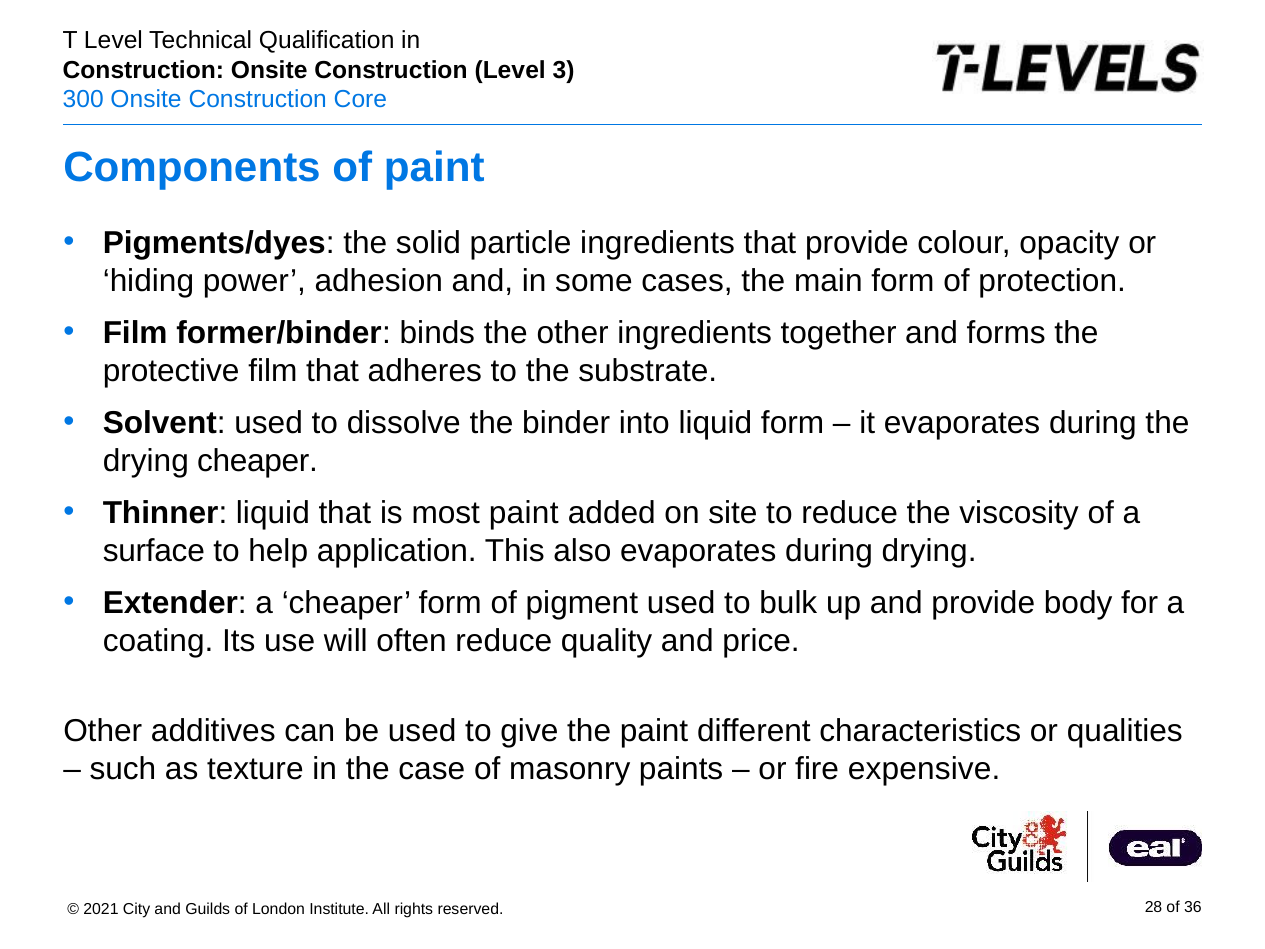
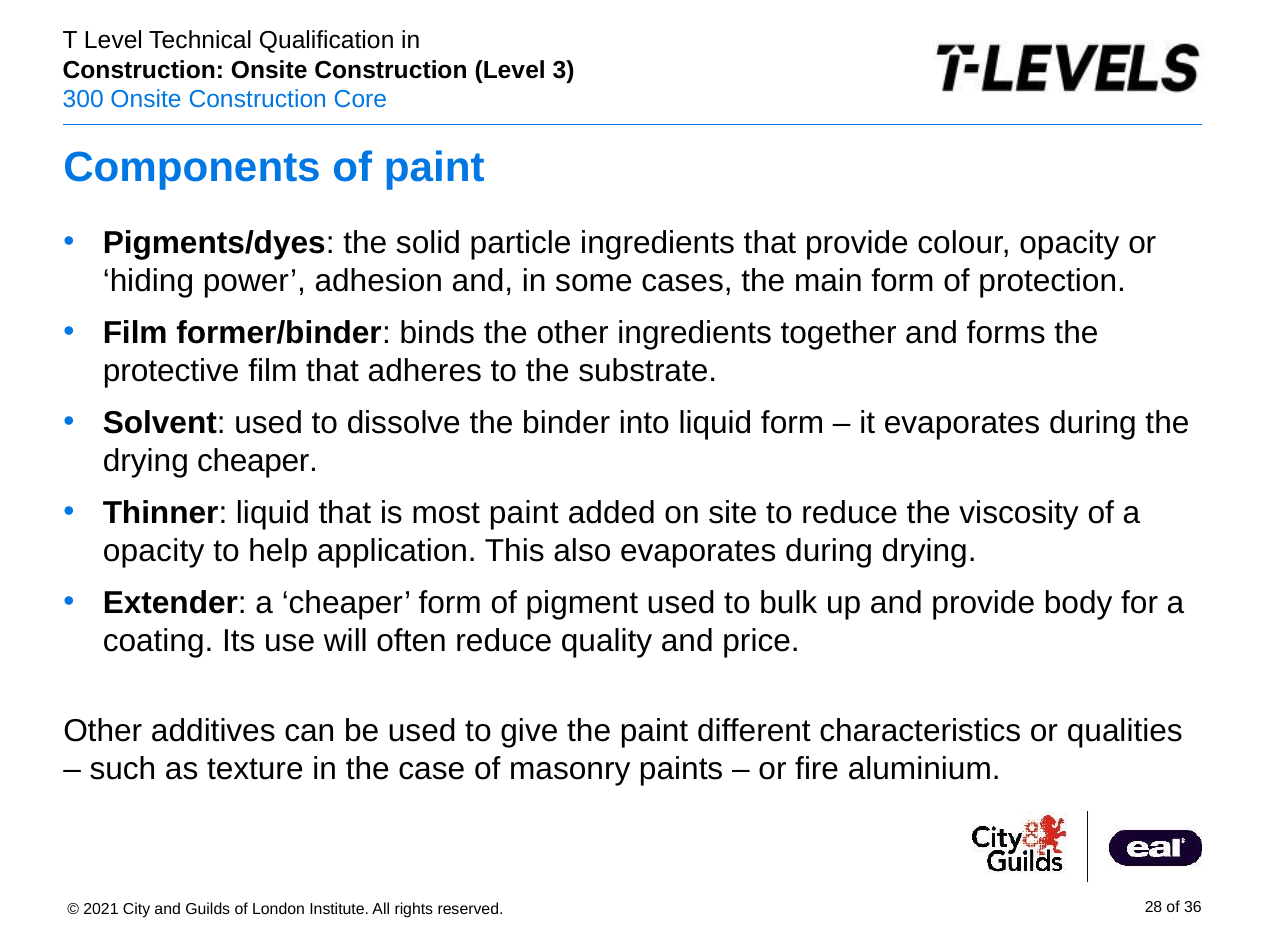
surface: surface -> opacity (154, 551)
expensive: expensive -> aluminium (924, 768)
